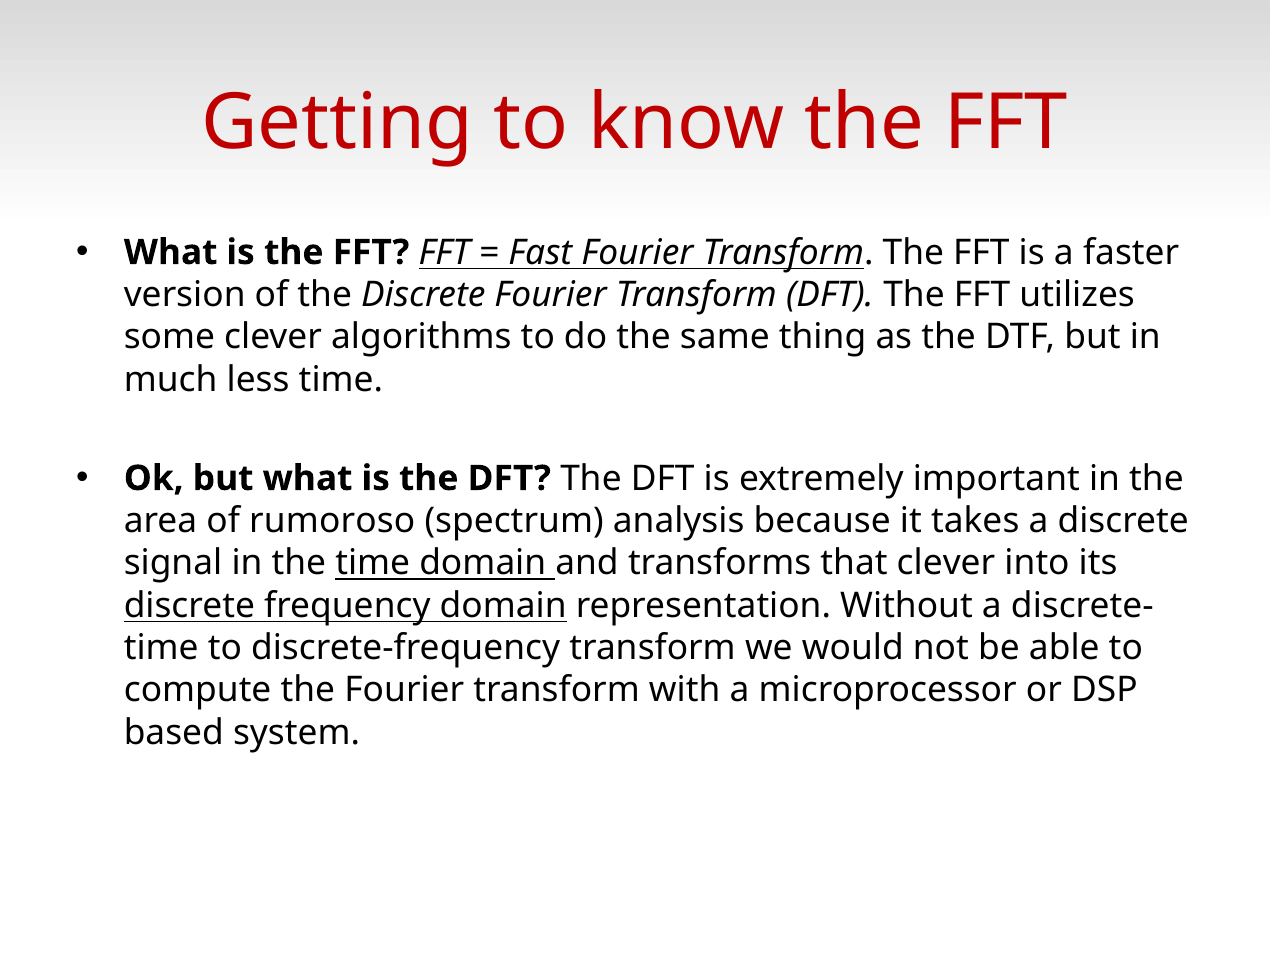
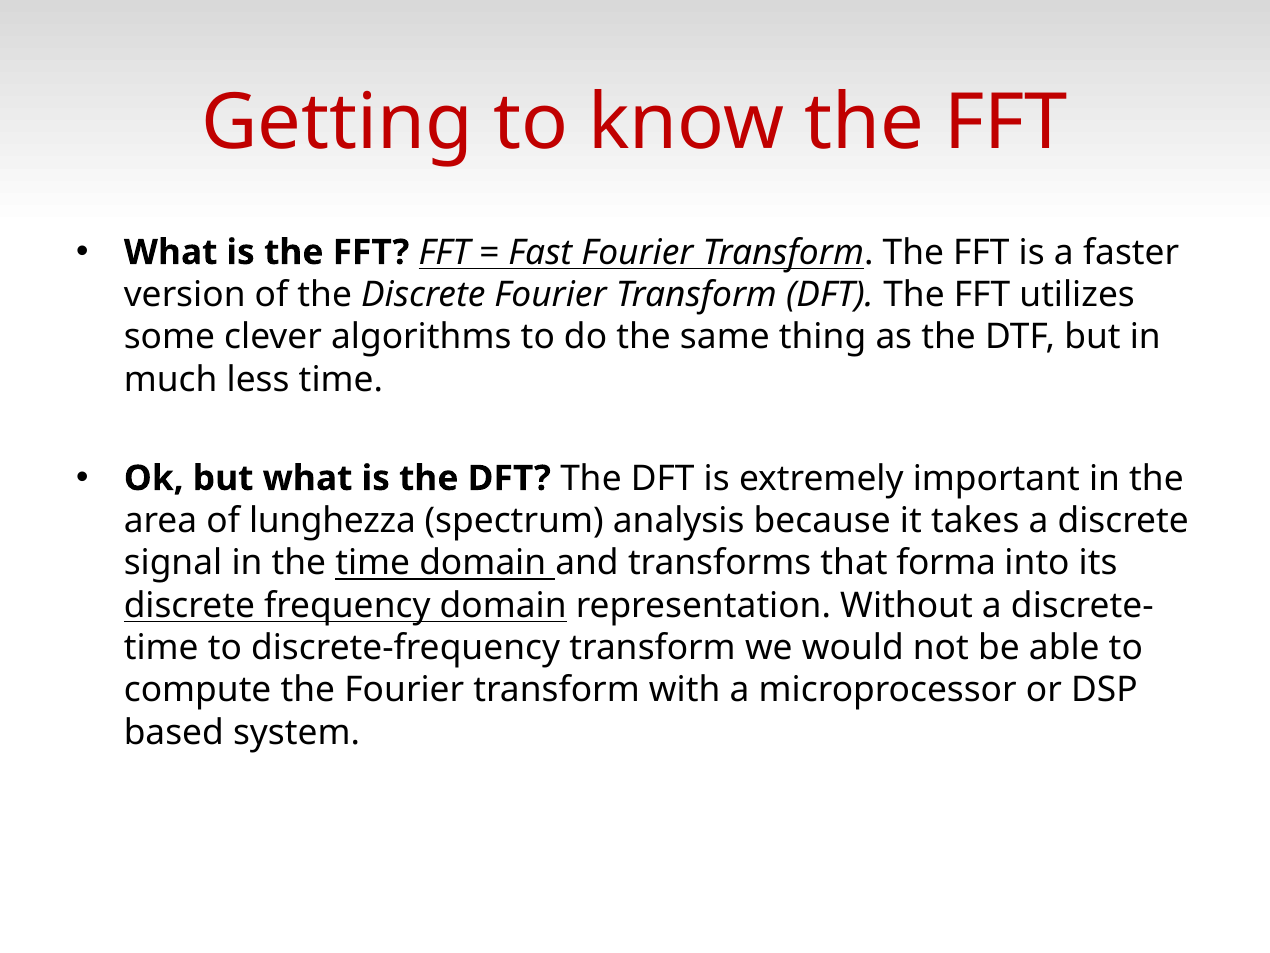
rumoroso: rumoroso -> lunghezza (332, 520)
that clever: clever -> forma (946, 563)
